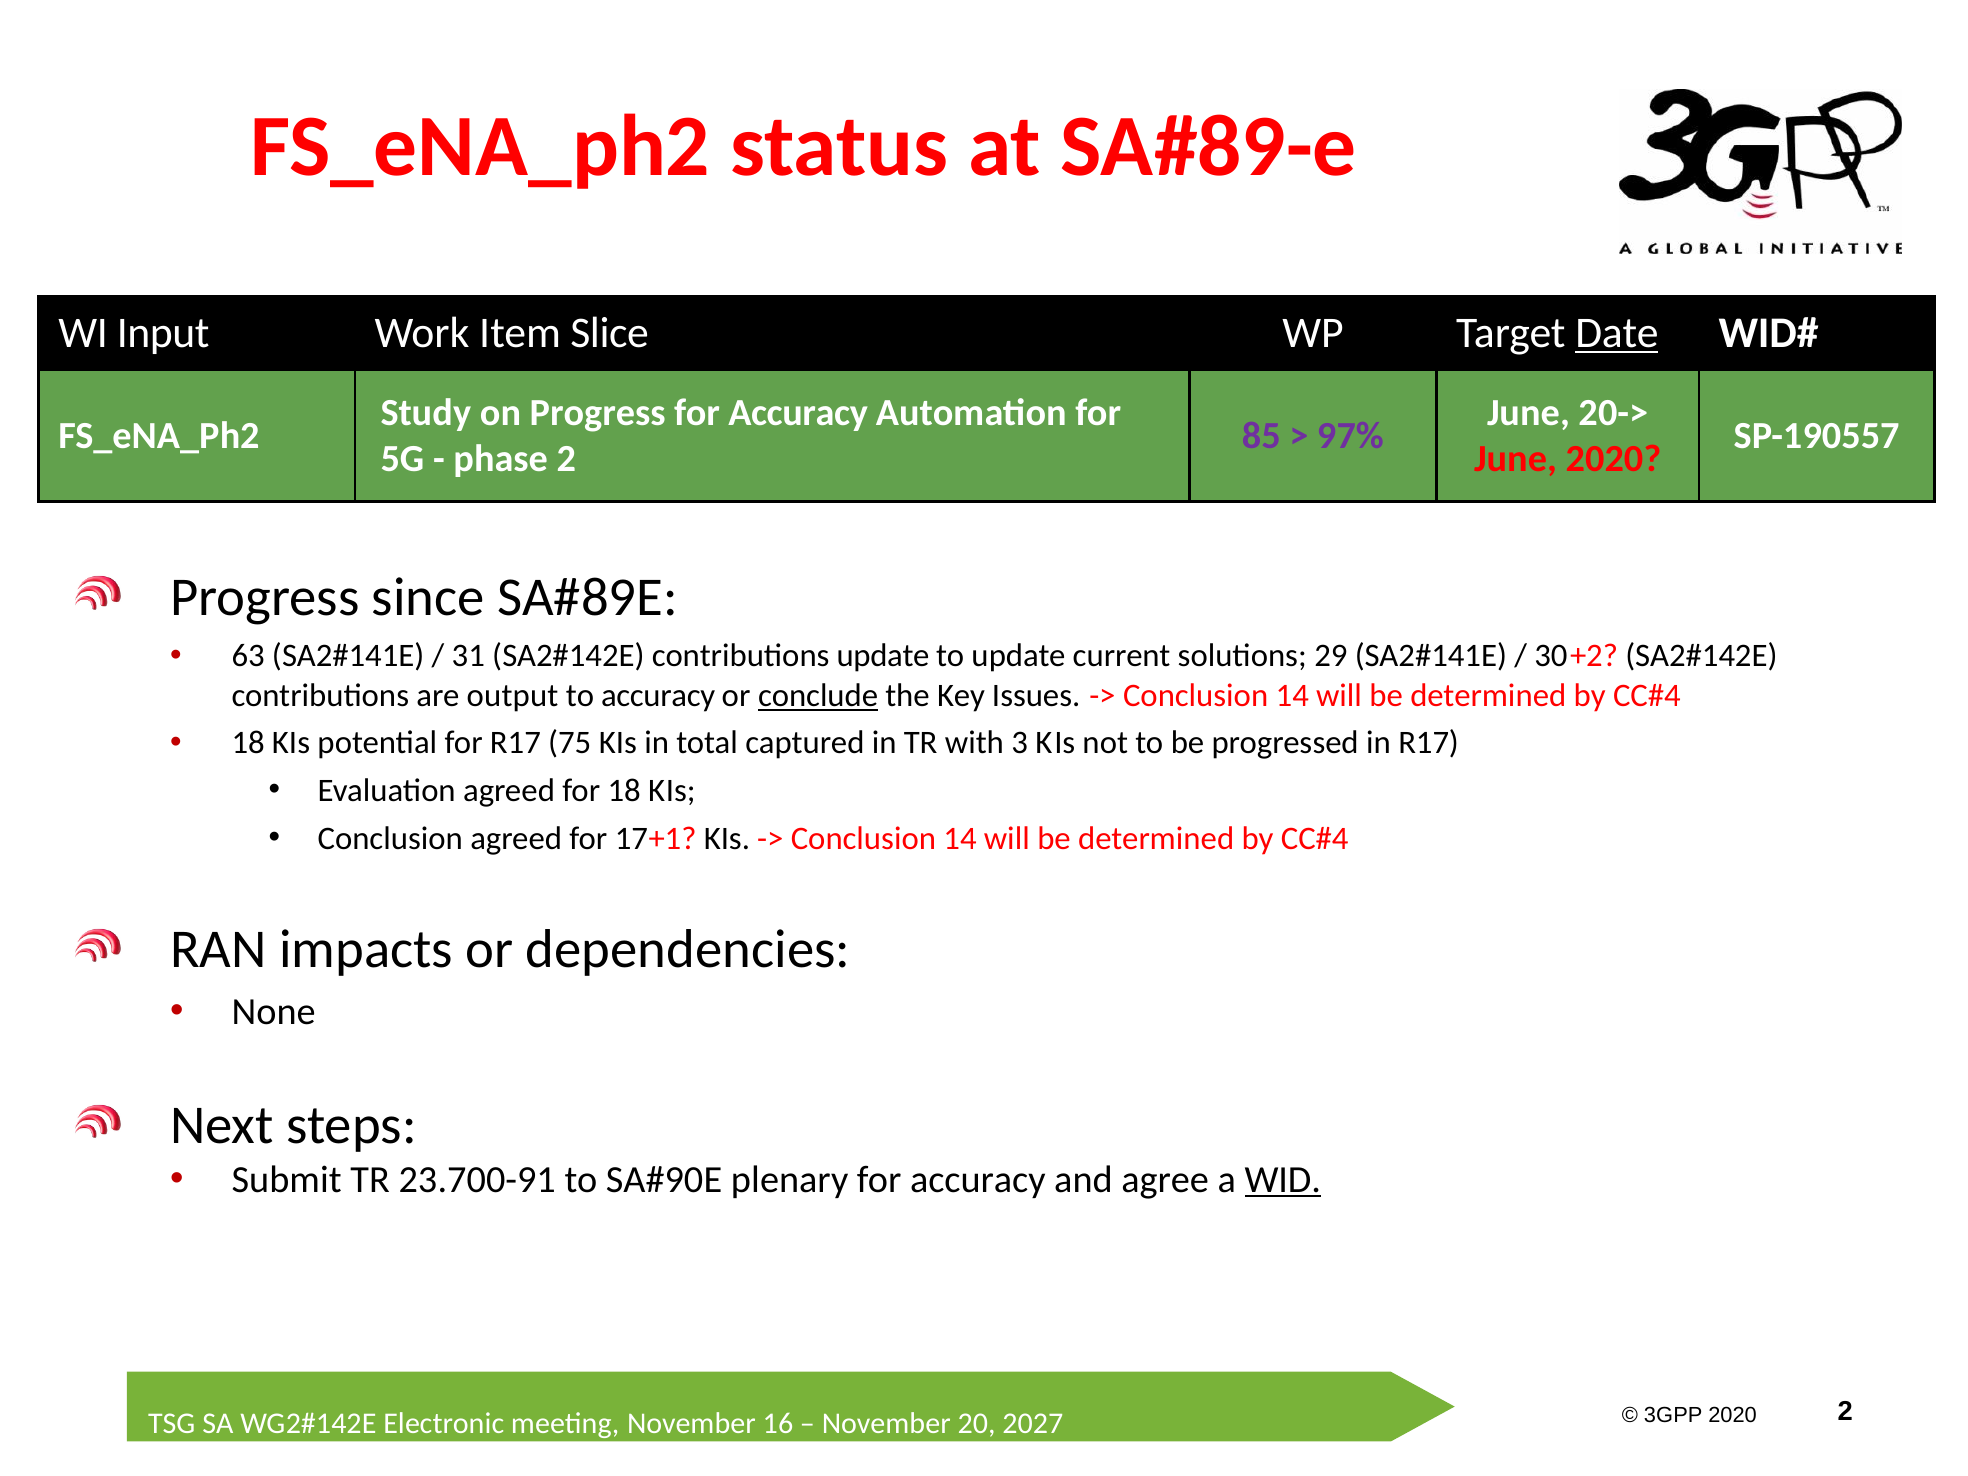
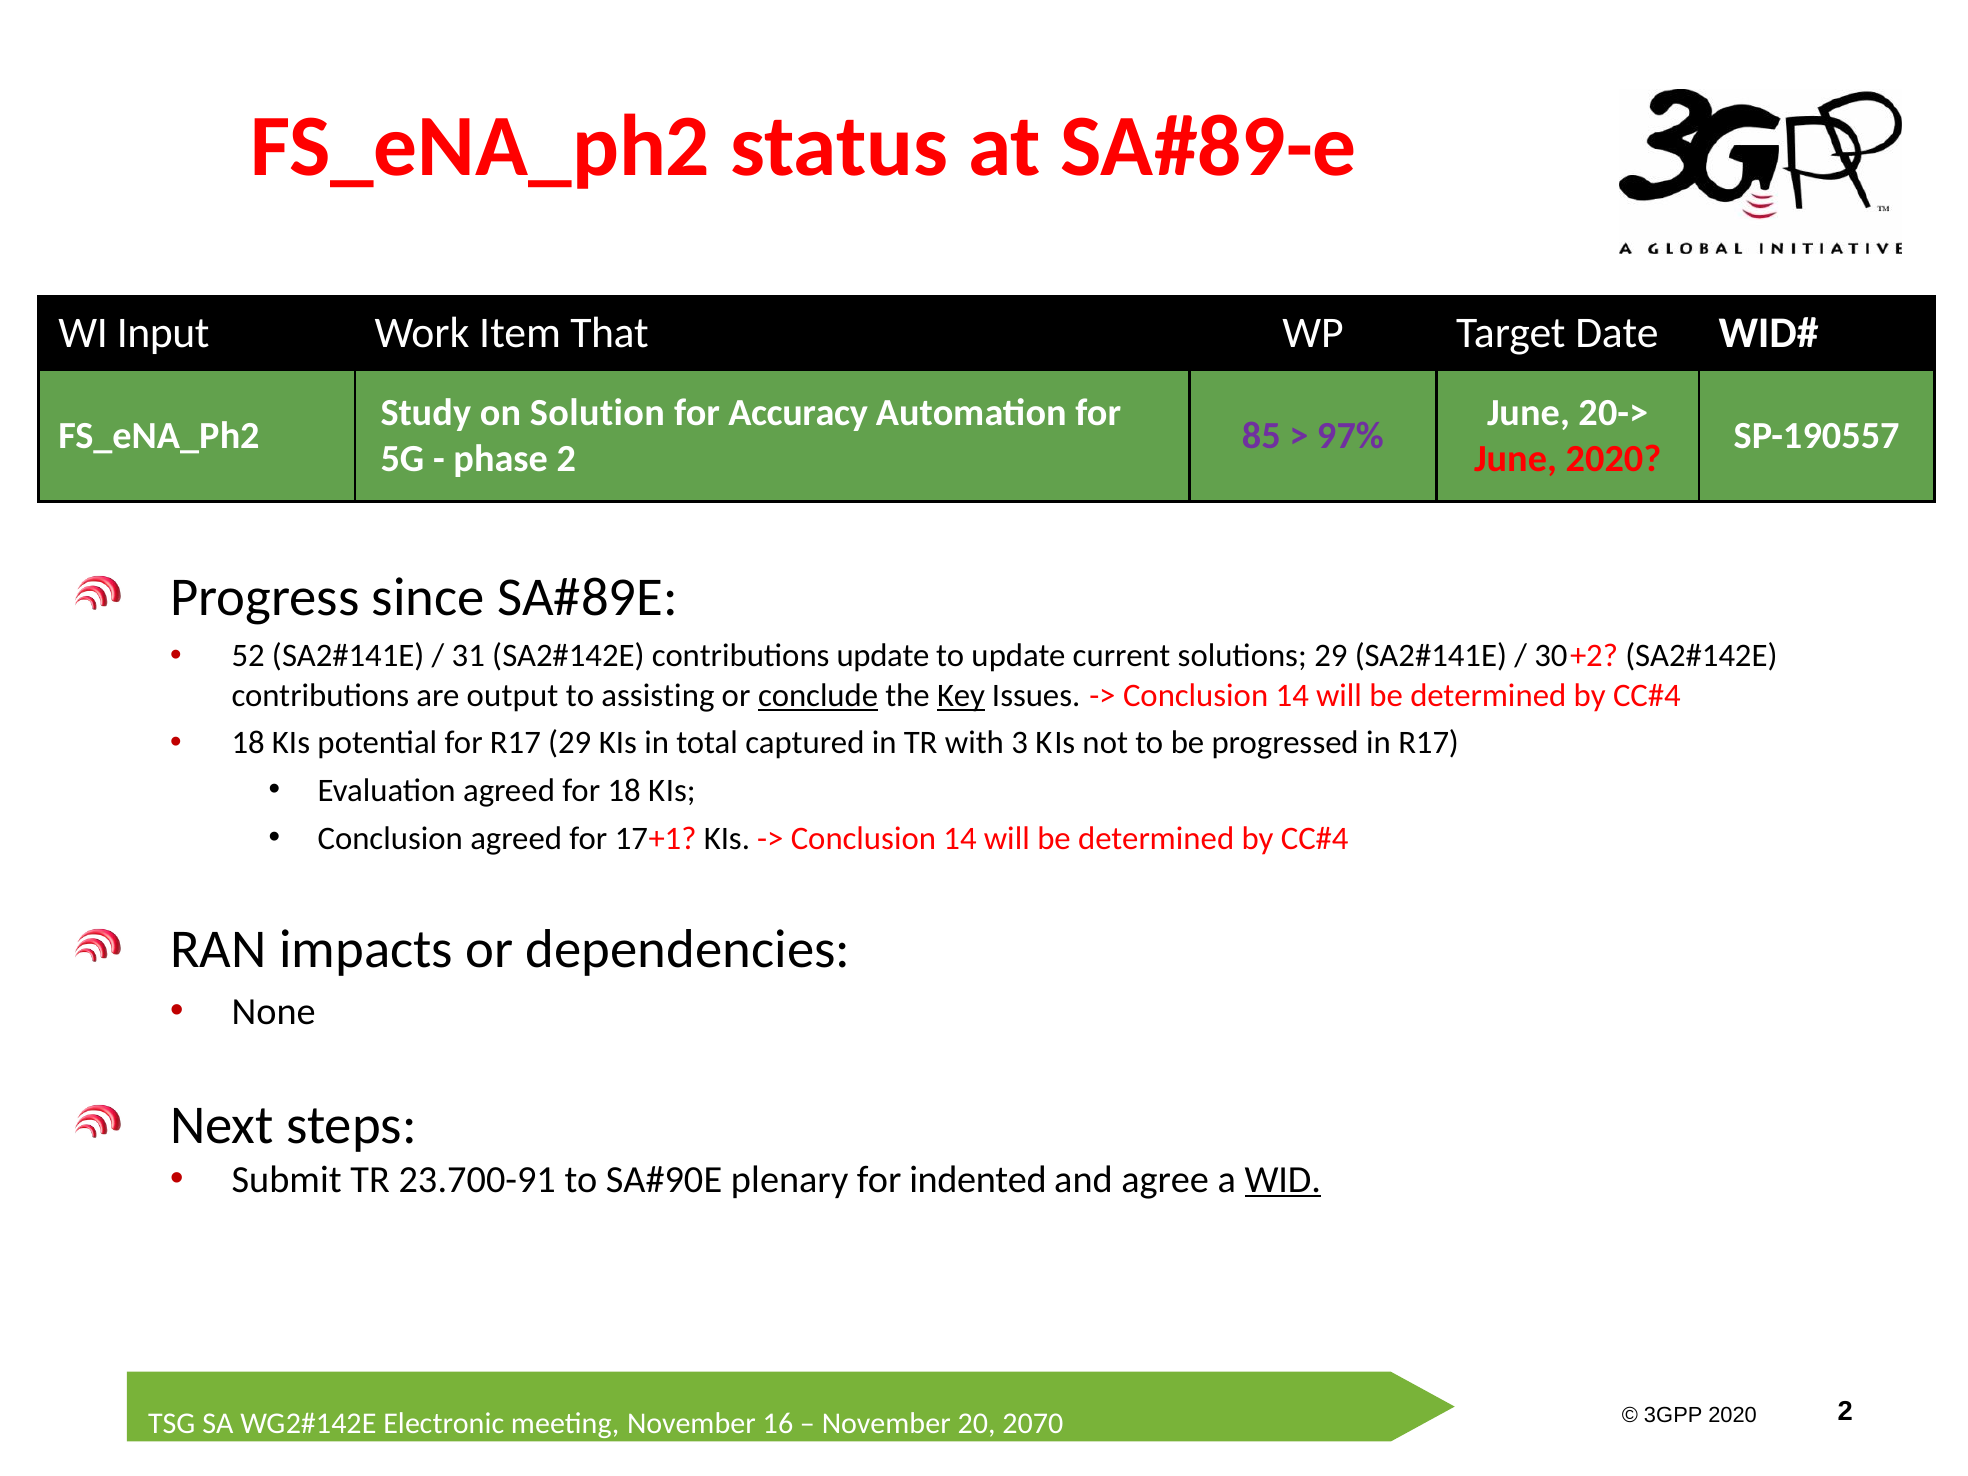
Slice: Slice -> That (610, 333)
Date underline: present -> none (1617, 333)
on Progress: Progress -> Solution (597, 413)
63: 63 -> 52 (248, 656)
to accuracy: accuracy -> assisting (658, 695)
Key underline: none -> present (961, 695)
R17 75: 75 -> 29 (570, 743)
plenary for accuracy: accuracy -> indented (978, 1180)
2027: 2027 -> 2070 (1033, 1424)
